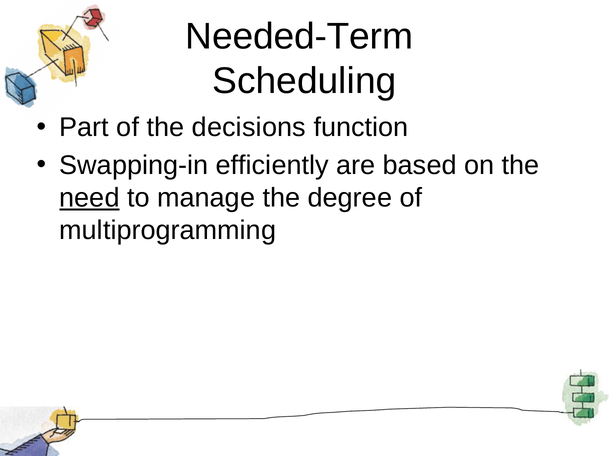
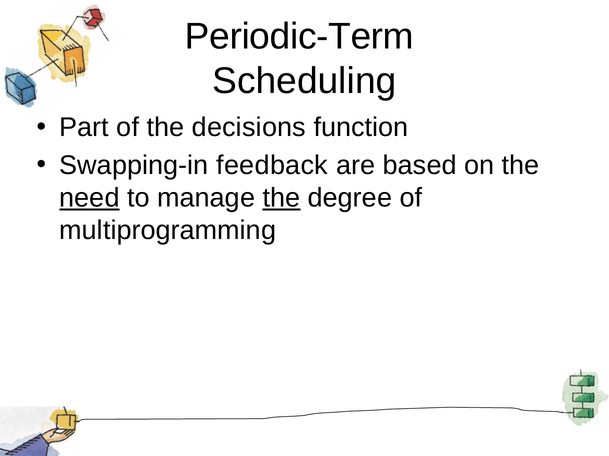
Needed-Term: Needed-Term -> Periodic-Term (299, 37)
efficiently: efficiently -> feedback (272, 166)
the underline: none -> present (281, 198)
